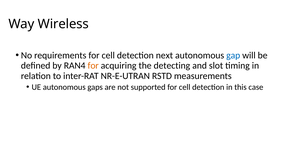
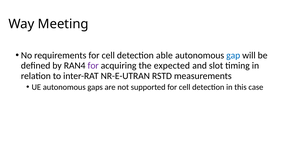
Wireless: Wireless -> Meeting (63, 24)
next: next -> able (164, 55)
for colour: orange -> purple (93, 65)
detecting: detecting -> expected (172, 65)
